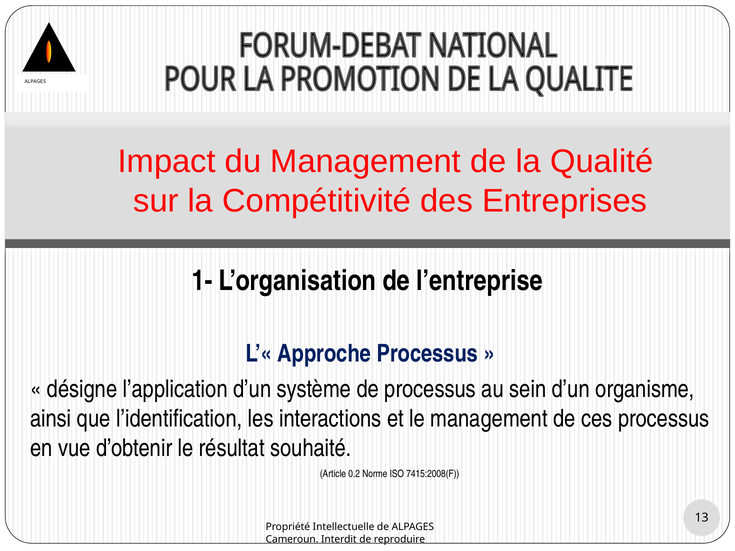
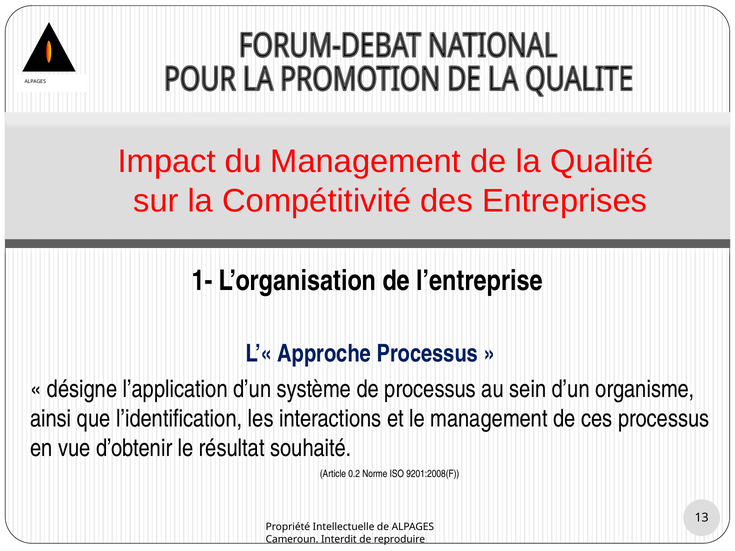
7415:2008(F: 7415:2008(F -> 9201:2008(F (433, 474)
